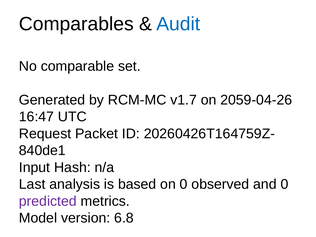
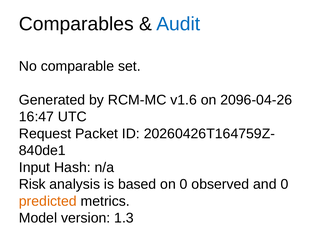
v1.7: v1.7 -> v1.6 (184, 100)
2059-04-26: 2059-04-26 -> 2096-04-26 (256, 100)
Last: Last -> Risk (32, 184)
predicted colour: purple -> orange (48, 201)
6.8: 6.8 -> 1.3 (124, 218)
